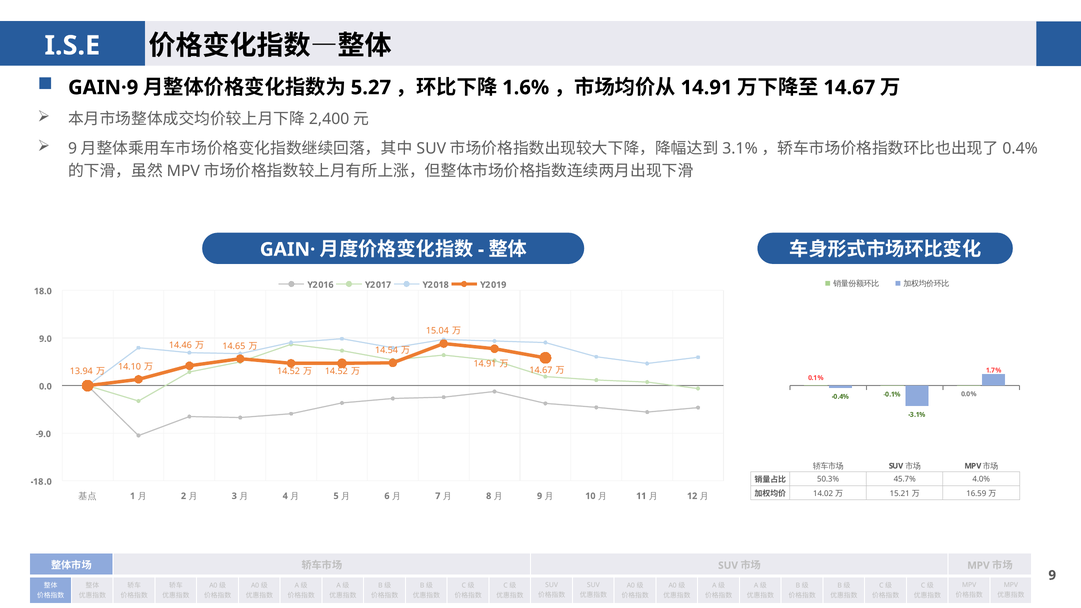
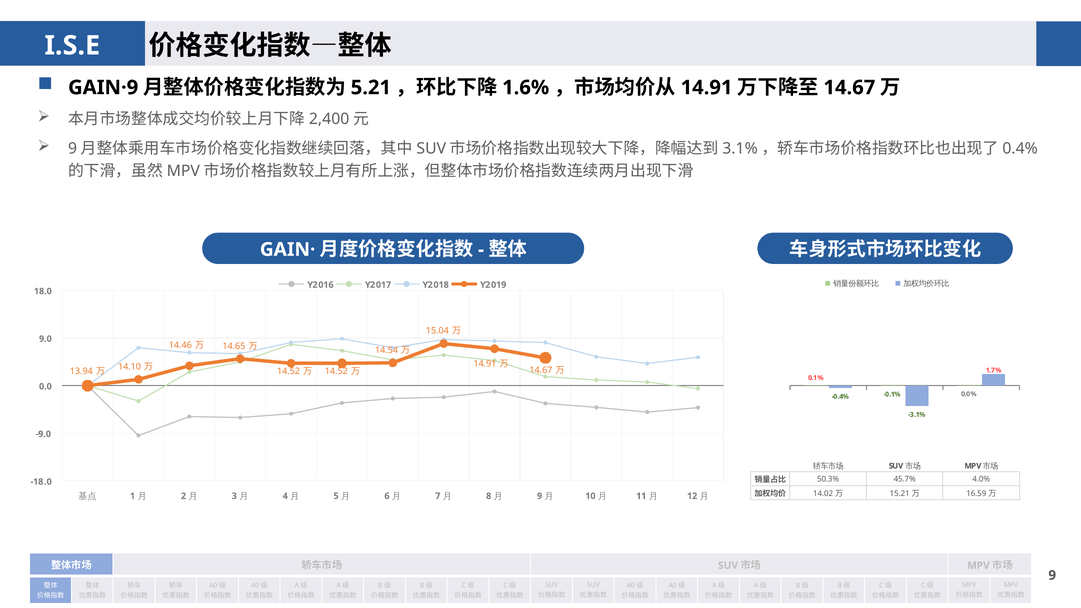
5.27: 5.27 -> 5.21 (371, 88)
